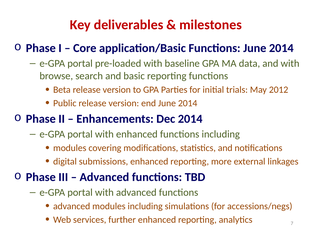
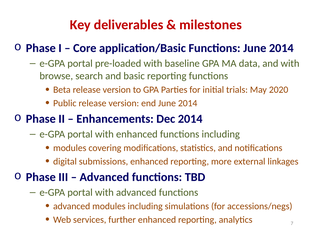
2012: 2012 -> 2020 (279, 90)
